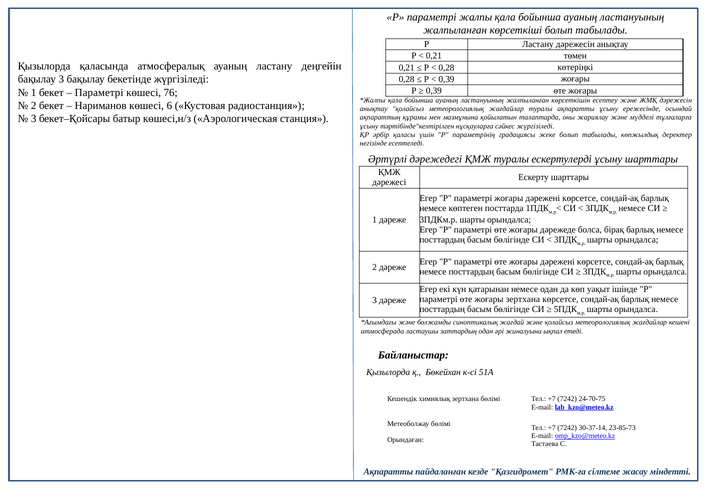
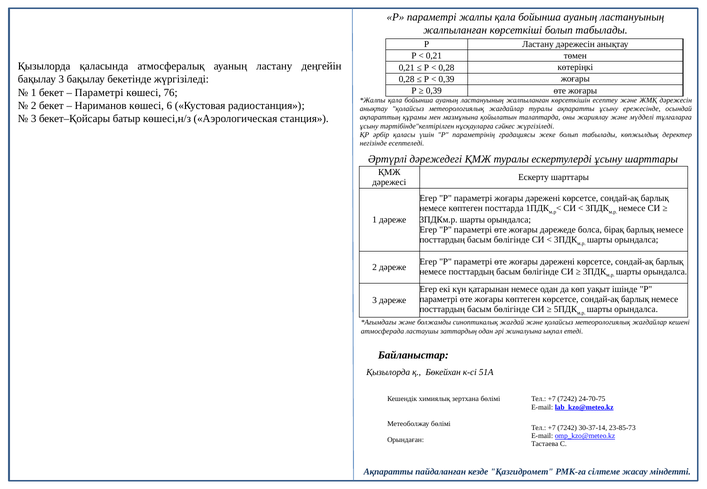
жоғары зертхана: зертхана -> көптеген (523, 300)
